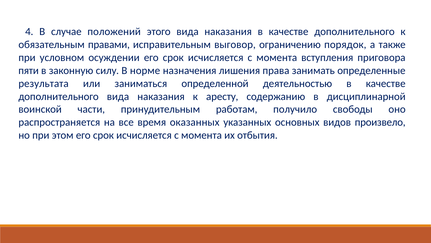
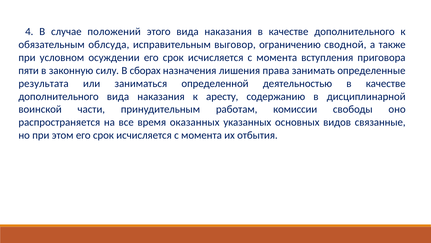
правами: правами -> облсуда (109, 45)
порядок: порядок -> сводной (345, 45)
норме: норме -> сборах (145, 70)
получило: получило -> комиссии (295, 109)
произвело: произвело -> связанные (380, 122)
